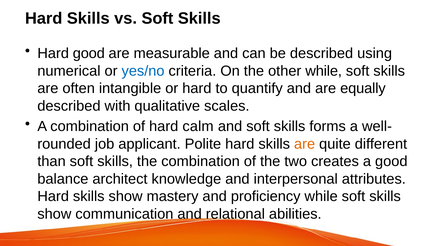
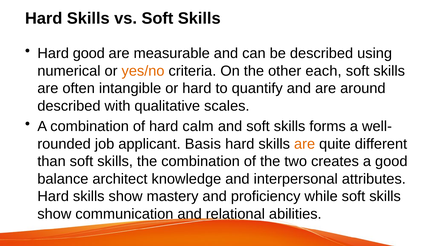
yes/no colour: blue -> orange (143, 71)
other while: while -> each (324, 71)
equally: equally -> around (363, 88)
Polite: Polite -> Basis (203, 144)
